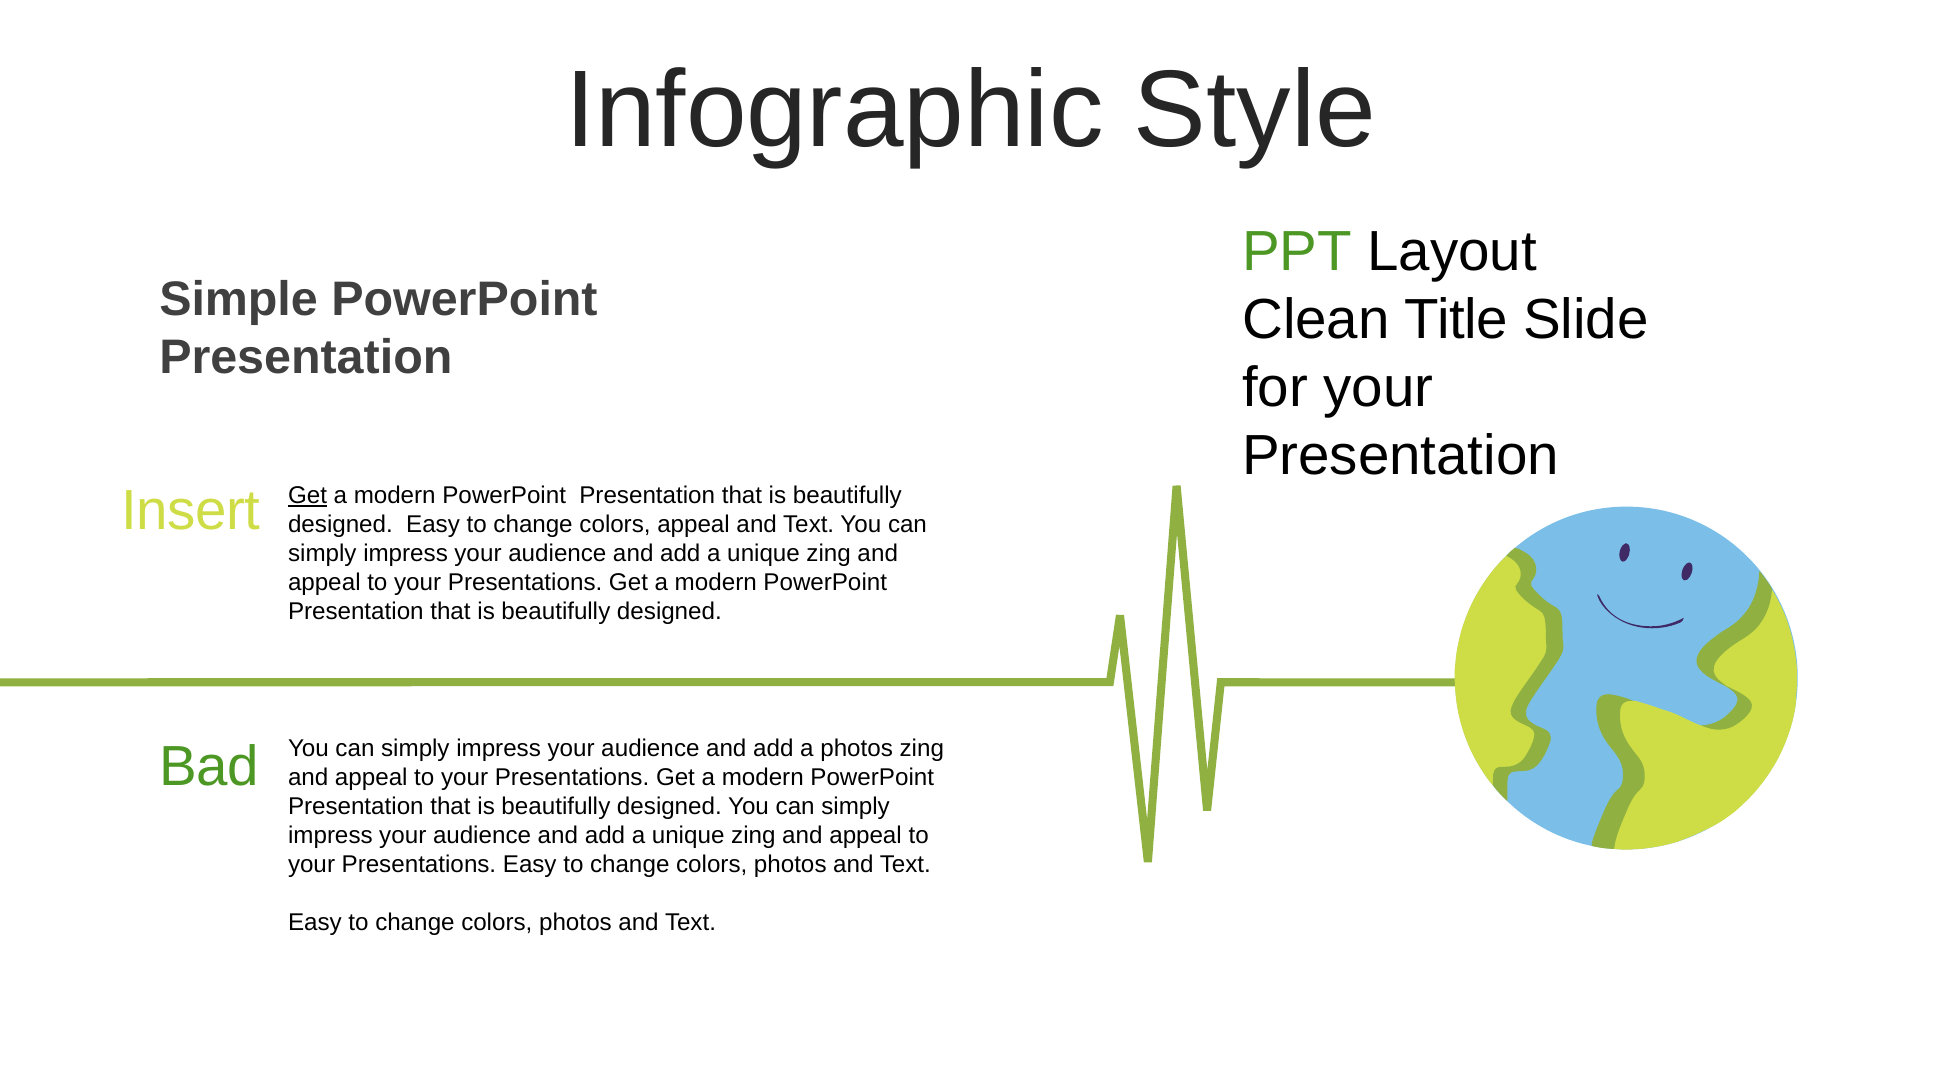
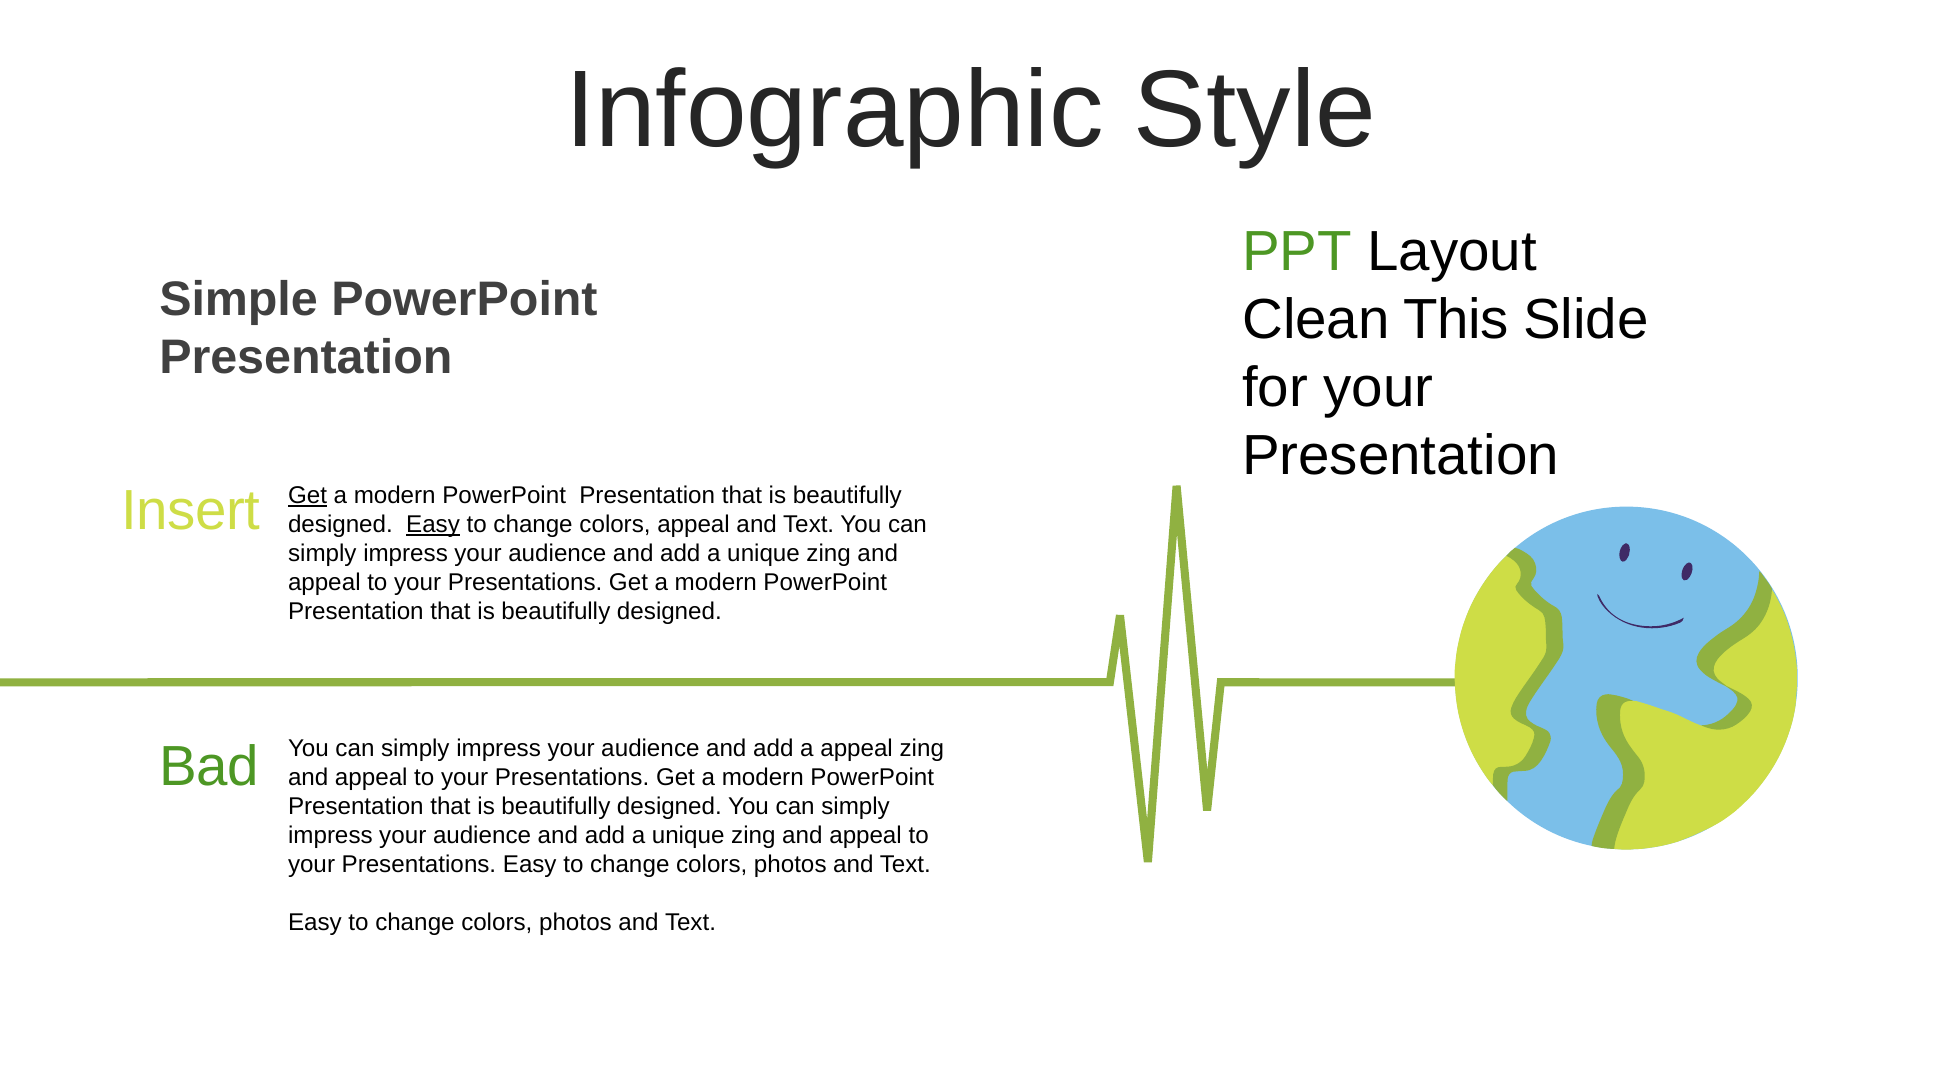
Title: Title -> This (1456, 320)
Easy underline: none -> present (433, 525)
a photos: photos -> appeal (857, 748)
